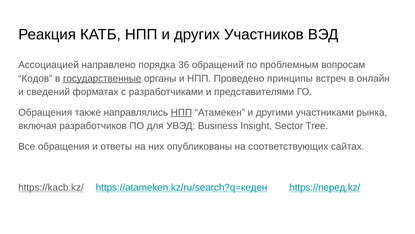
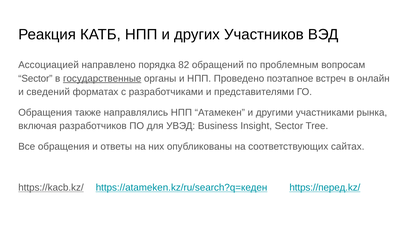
36: 36 -> 82 (184, 65)
Кодов: Кодов -> Sector (35, 78)
принципы: принципы -> поэтапное (290, 78)
НПП underline: present -> none (181, 112)
